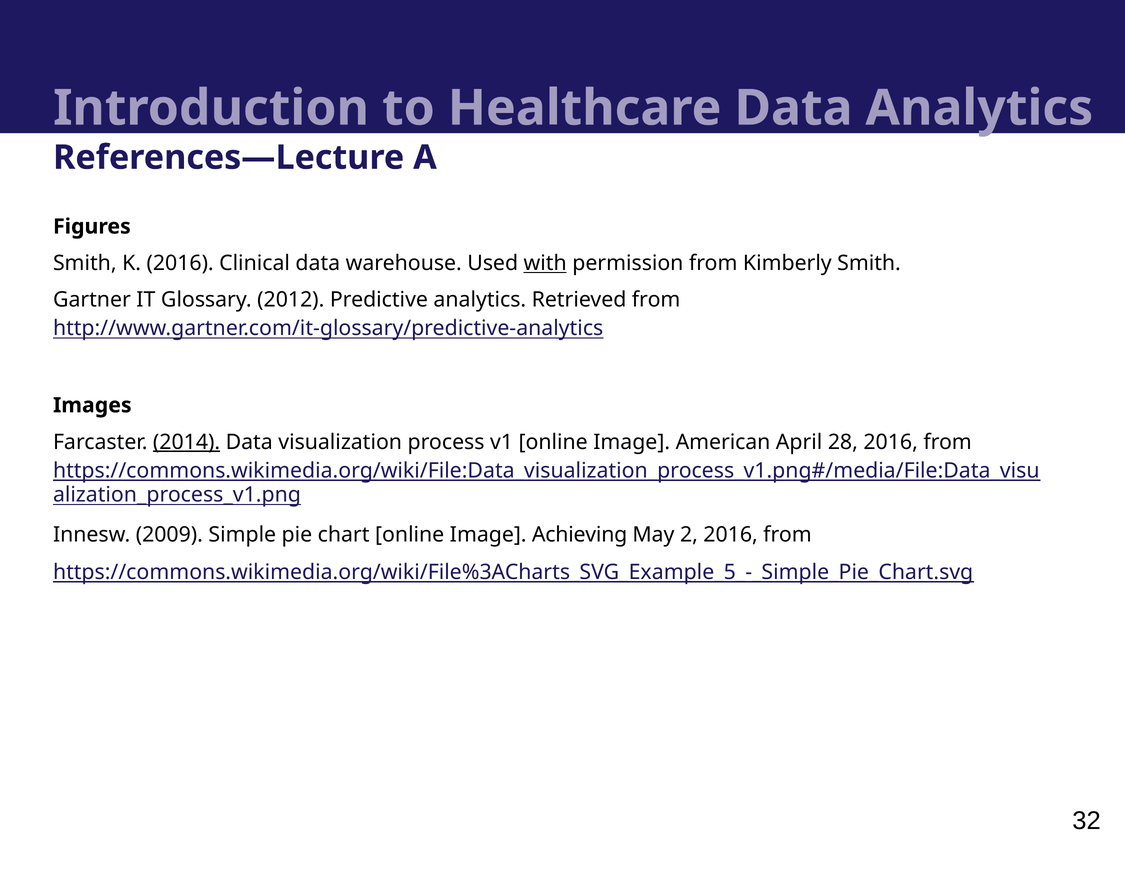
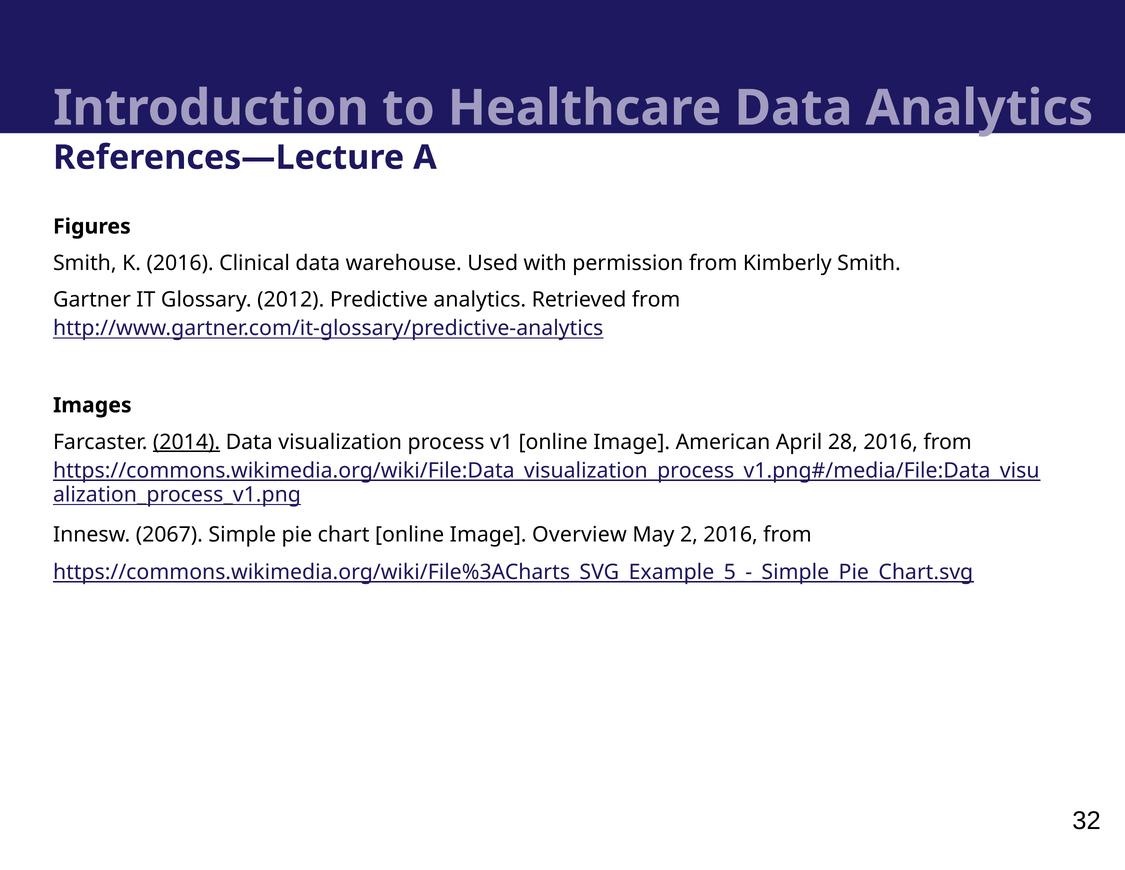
with underline: present -> none (545, 263)
2009: 2009 -> 2067 (169, 535)
Achieving: Achieving -> Overview (579, 535)
